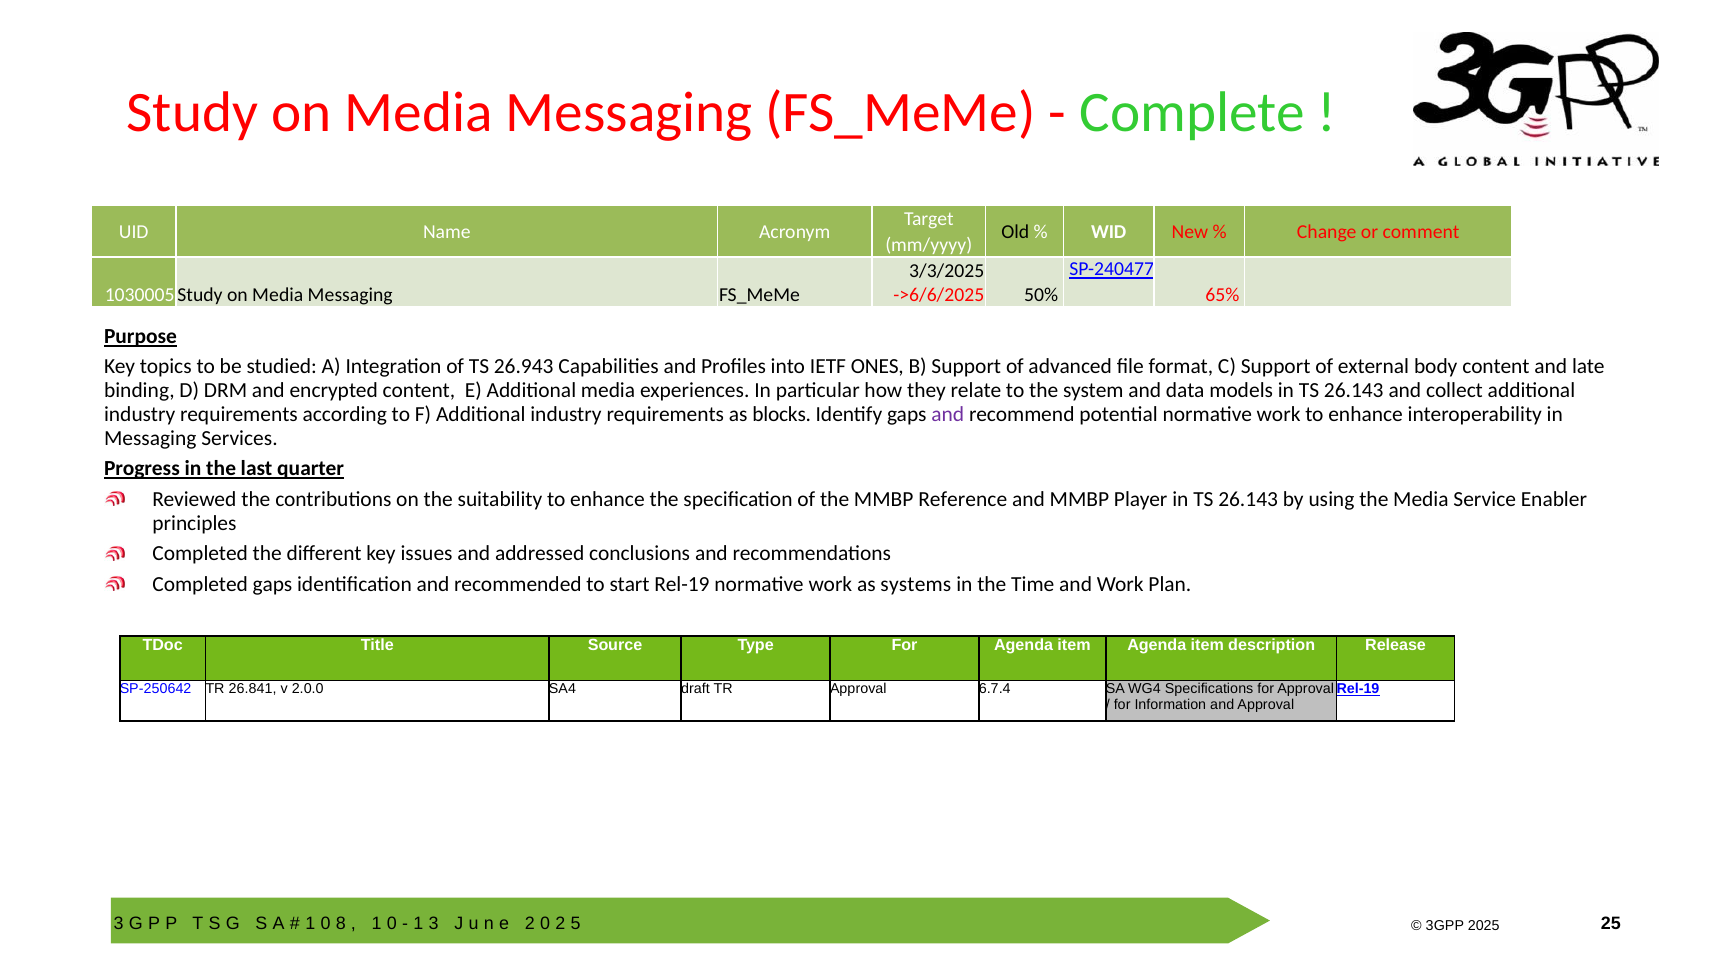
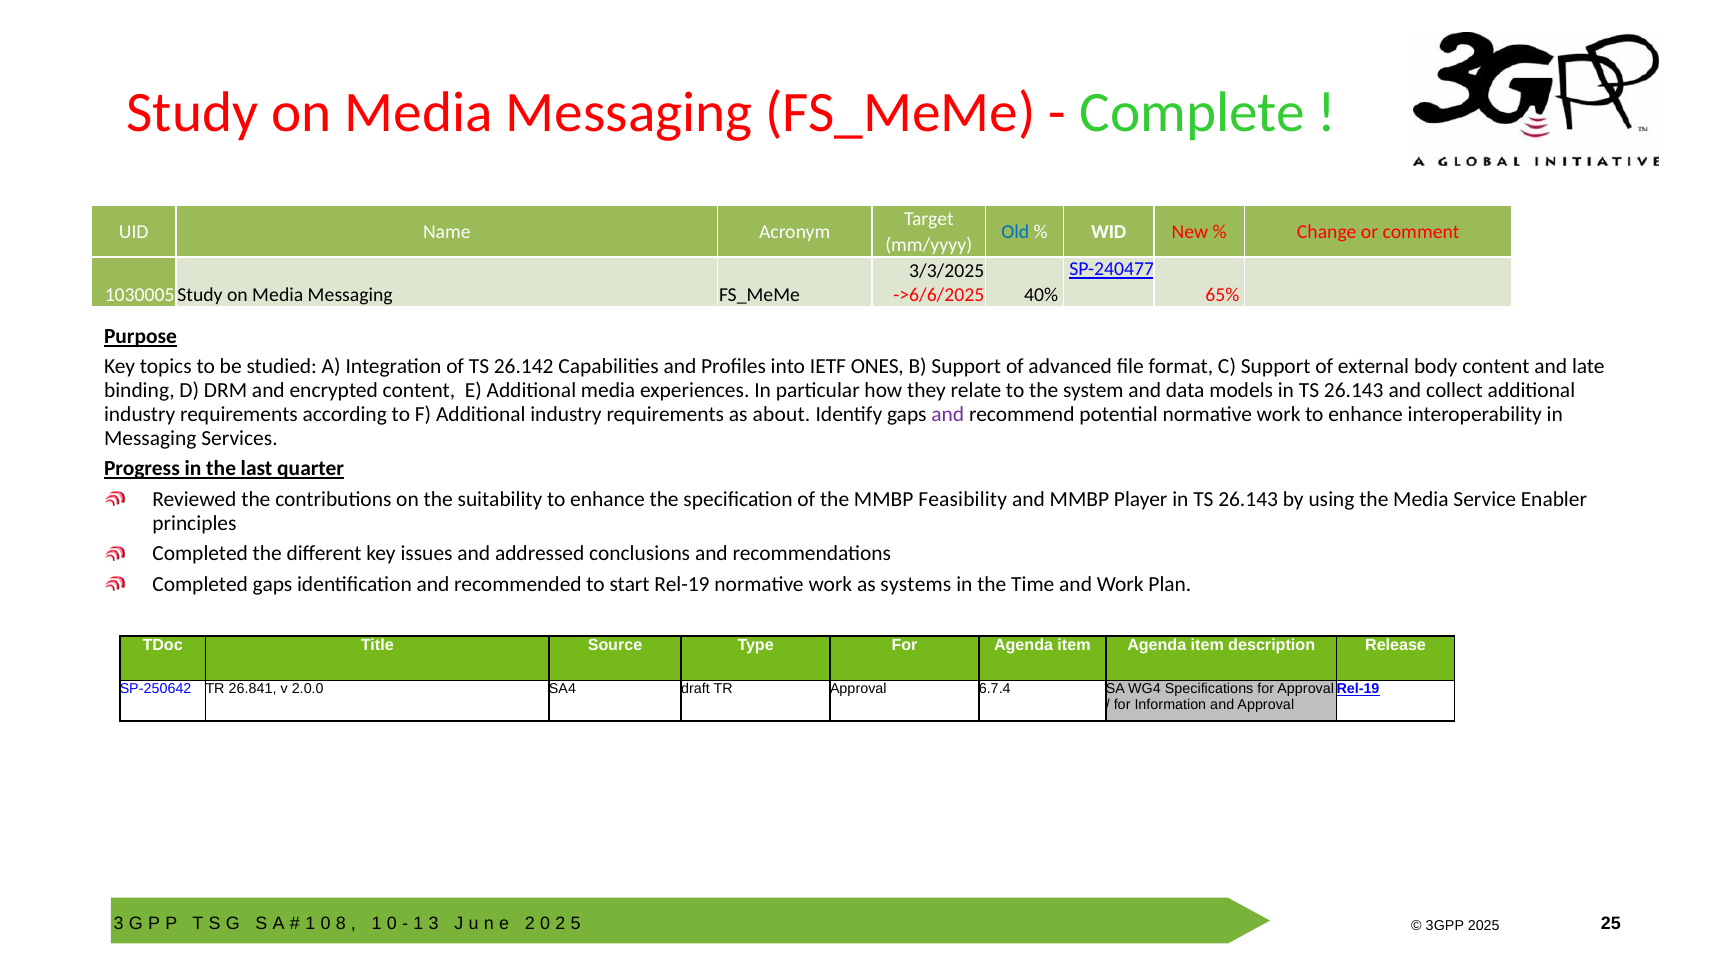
Old colour: black -> blue (1015, 232)
50%: 50% -> 40% (1041, 295)
26.943: 26.943 -> 26.142 (524, 367)
blocks: blocks -> about (781, 415)
Reference: Reference -> Feasibility (963, 499)
